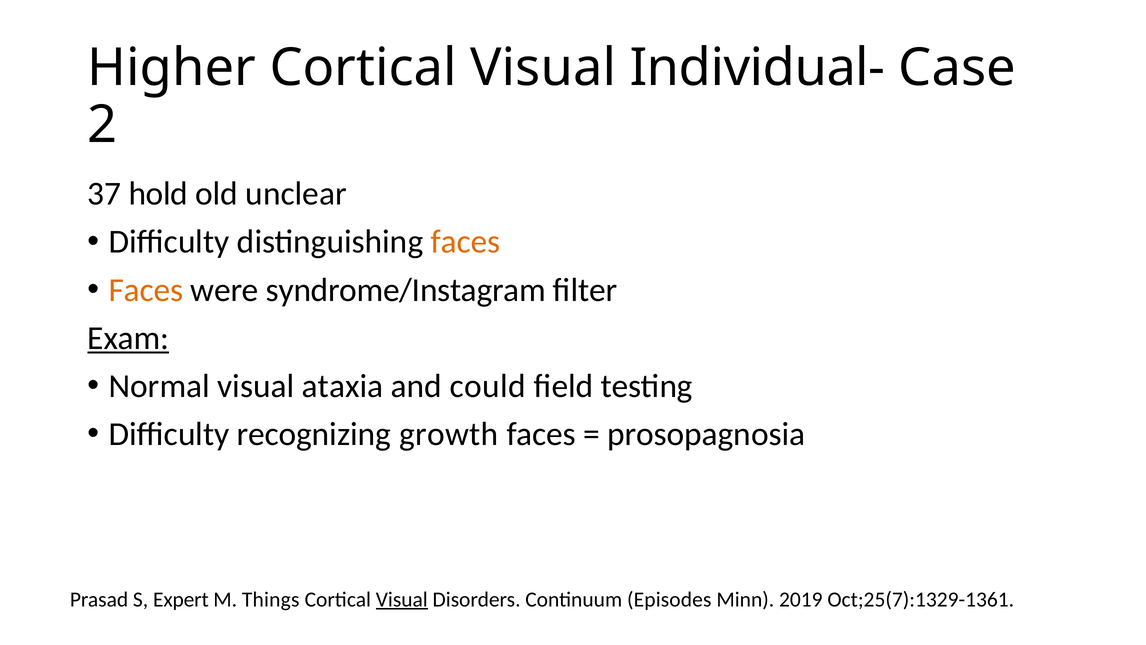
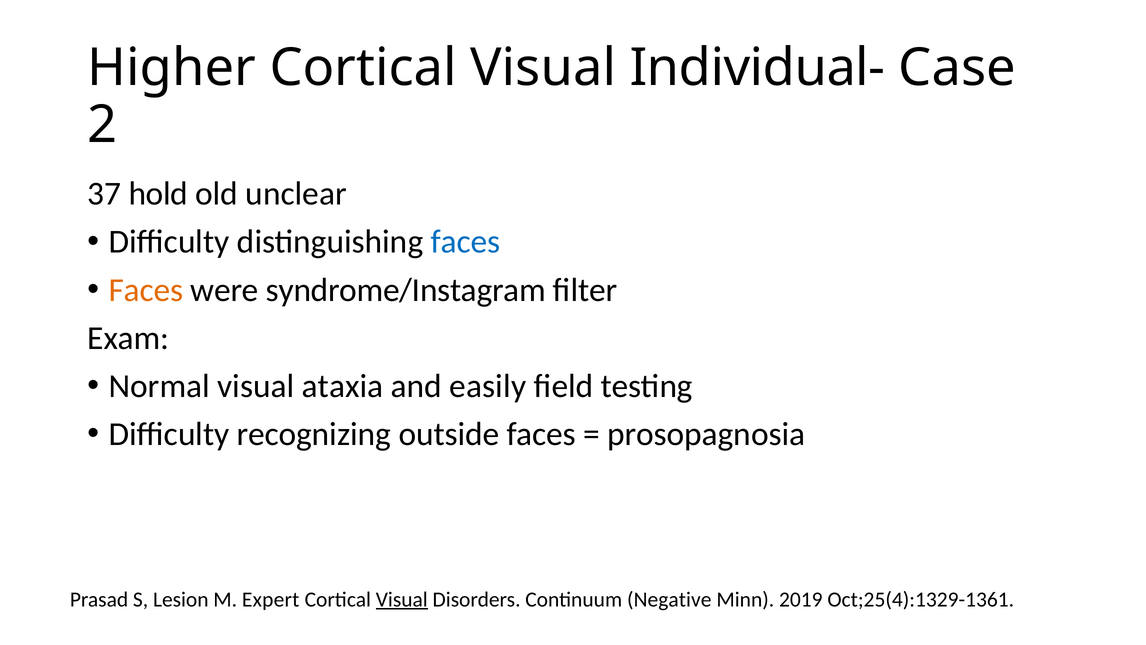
faces colour: orange -> blue (465, 242)
Exam underline: present -> none (128, 338)
could: could -> easily (488, 386)
growth: growth -> outside (449, 434)
Expert: Expert -> Lesion (181, 599)
Things: Things -> Expert (271, 599)
Episodes: Episodes -> Negative (669, 599)
Oct;25(7):1329-1361: Oct;25(7):1329-1361 -> Oct;25(4):1329-1361 (921, 599)
